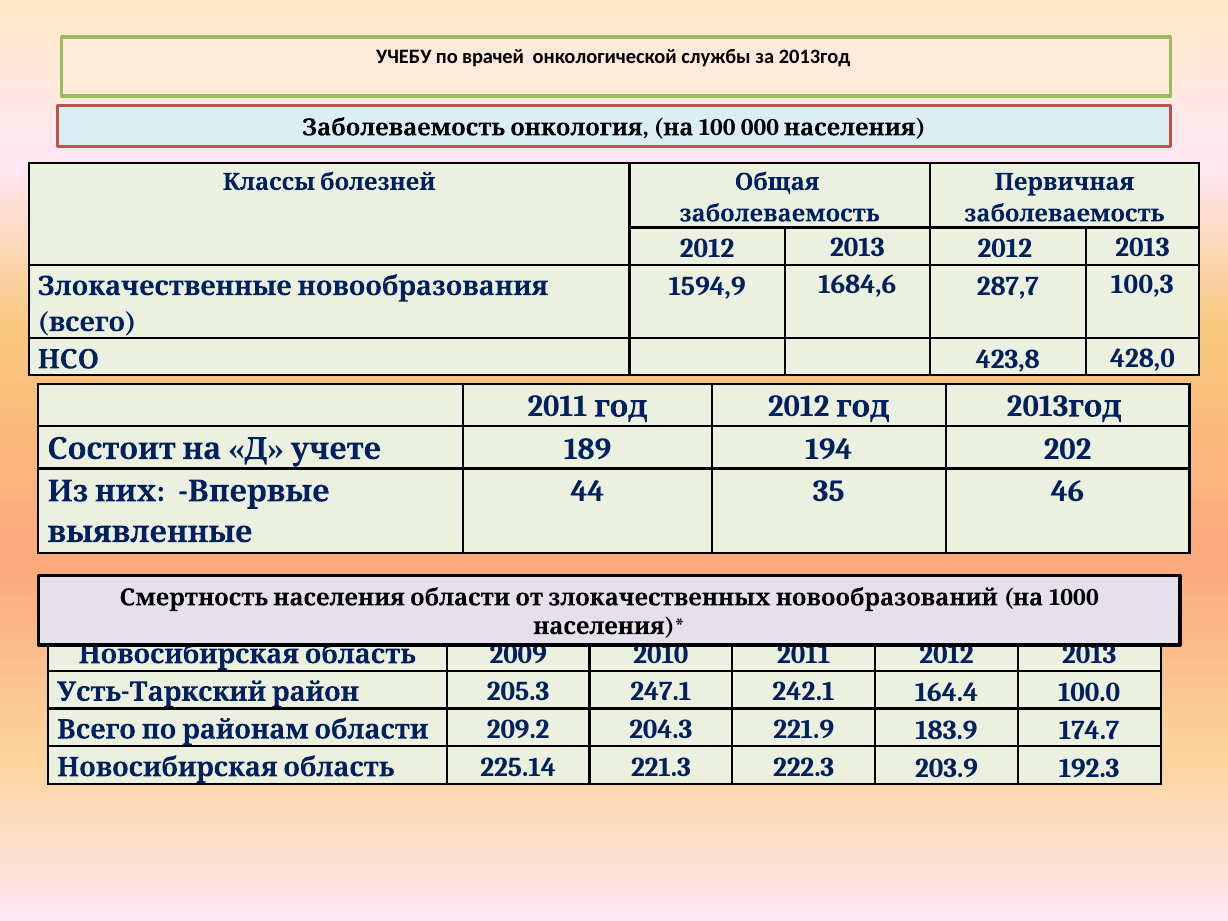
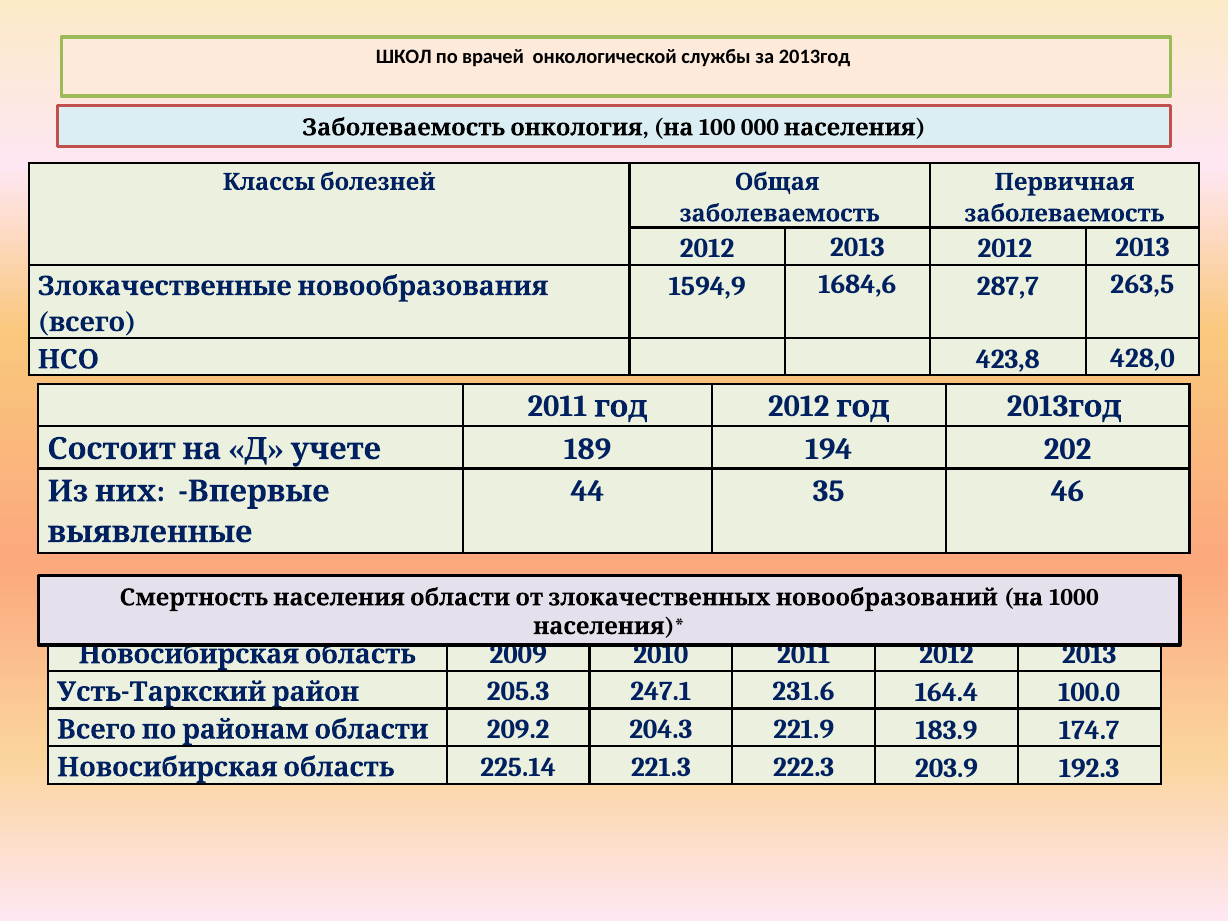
УЧЕБУ: УЧЕБУ -> ШКОЛ (404, 57)
100,3: 100,3 -> 263,5 (1142, 285)
242.1: 242.1 -> 231.6 (804, 692)
